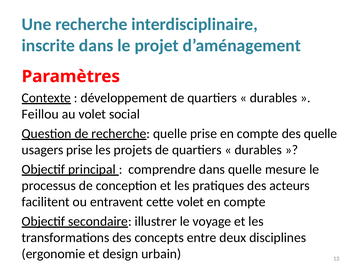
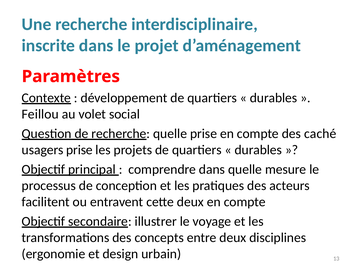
des quelle: quelle -> caché (320, 133)
cette volet: volet -> deux (190, 202)
